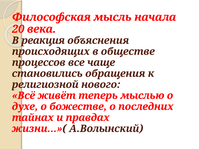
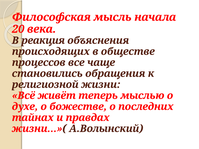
нового: нового -> жизни (101, 85)
